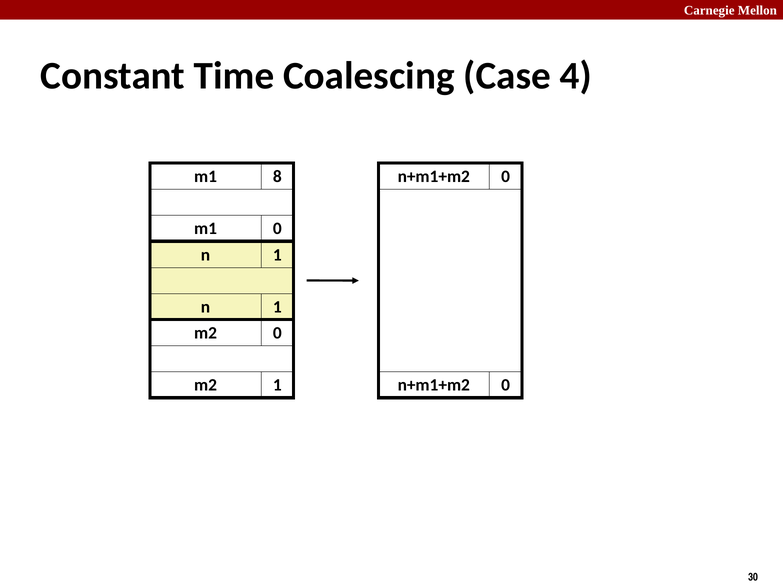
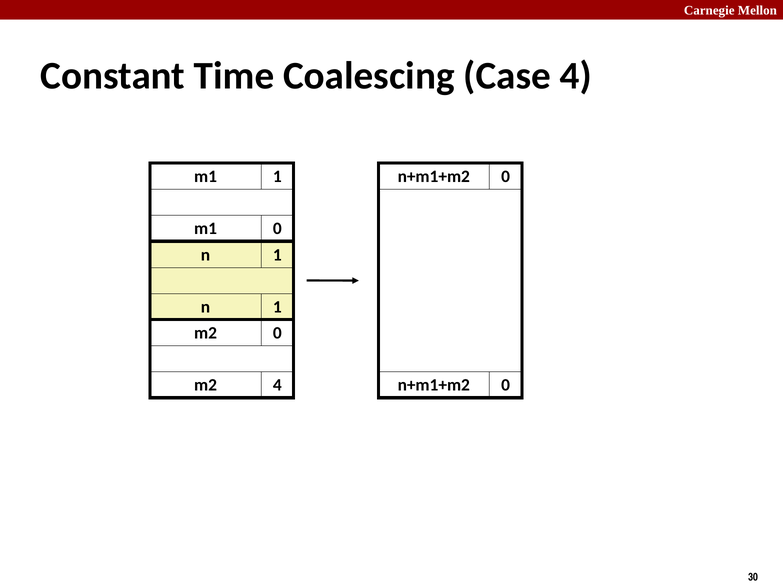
m1 8: 8 -> 1 (277, 177)
m2 1: 1 -> 4 (277, 385)
